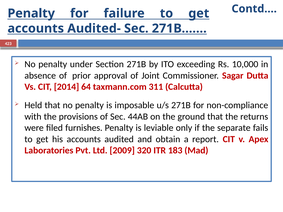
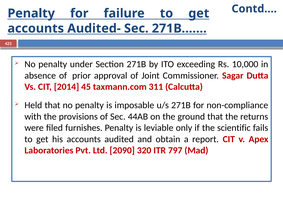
64: 64 -> 45 (86, 87)
separate: separate -> scientific (234, 128)
2009: 2009 -> 2090 (122, 151)
183: 183 -> 797 (175, 151)
